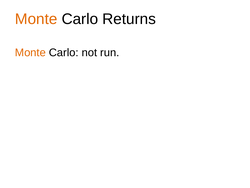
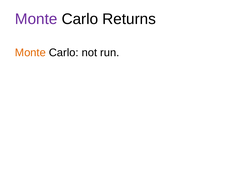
Monte colour: orange -> purple (36, 19)
